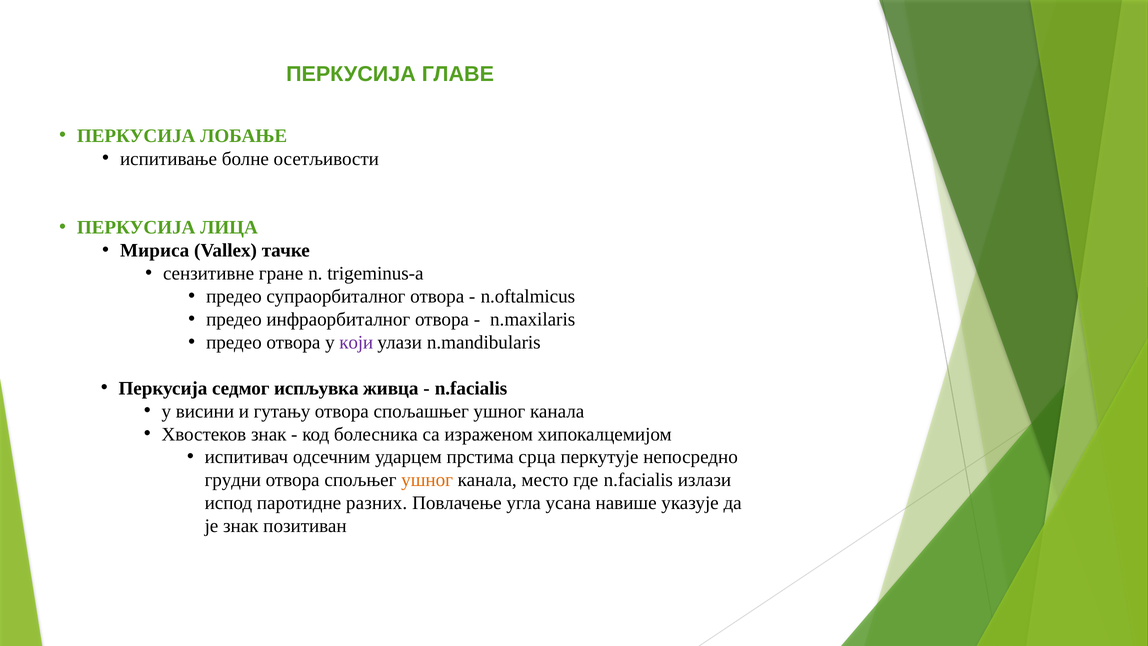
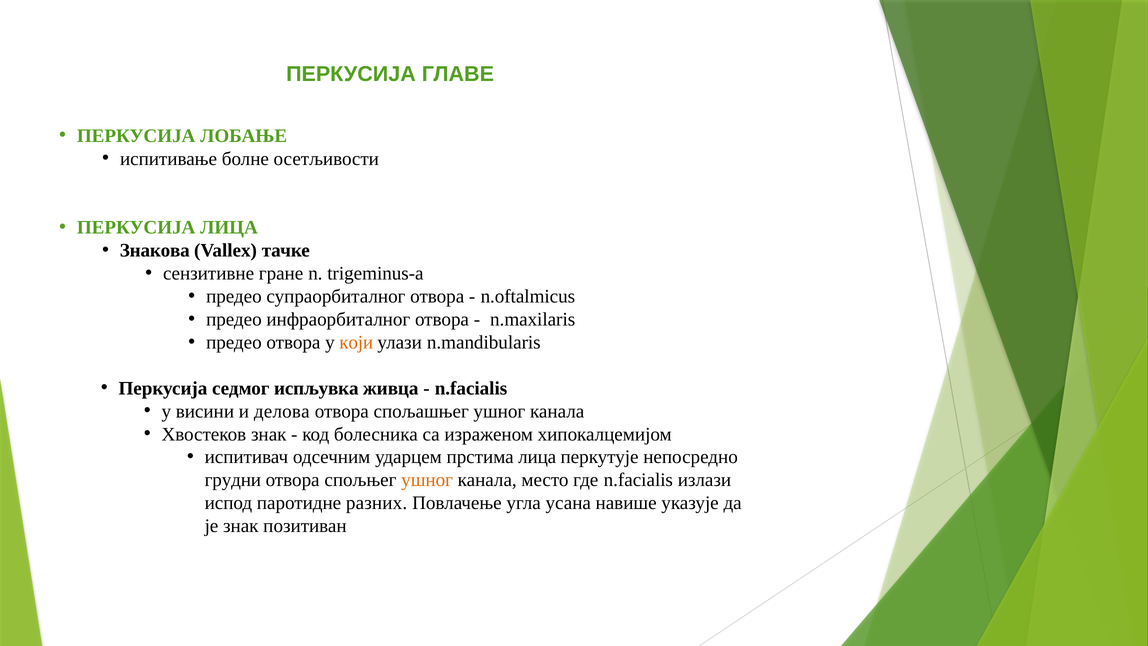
Мириса: Мириса -> Знакова (155, 250)
који colour: purple -> orange (356, 342)
гутању: гутању -> делова (282, 411)
прстима срца: срца -> лица (537, 457)
